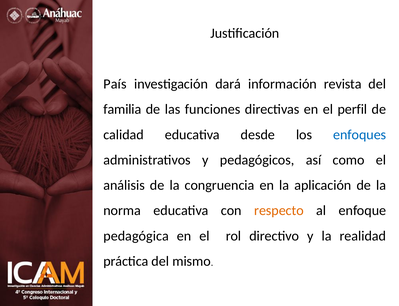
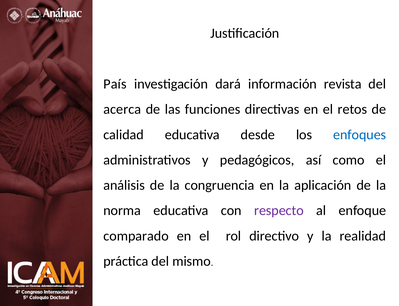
familia: familia -> acerca (122, 109)
perfil: perfil -> retos (352, 109)
respecto colour: orange -> purple (279, 211)
pedagógica: pedagógica -> comparado (136, 236)
